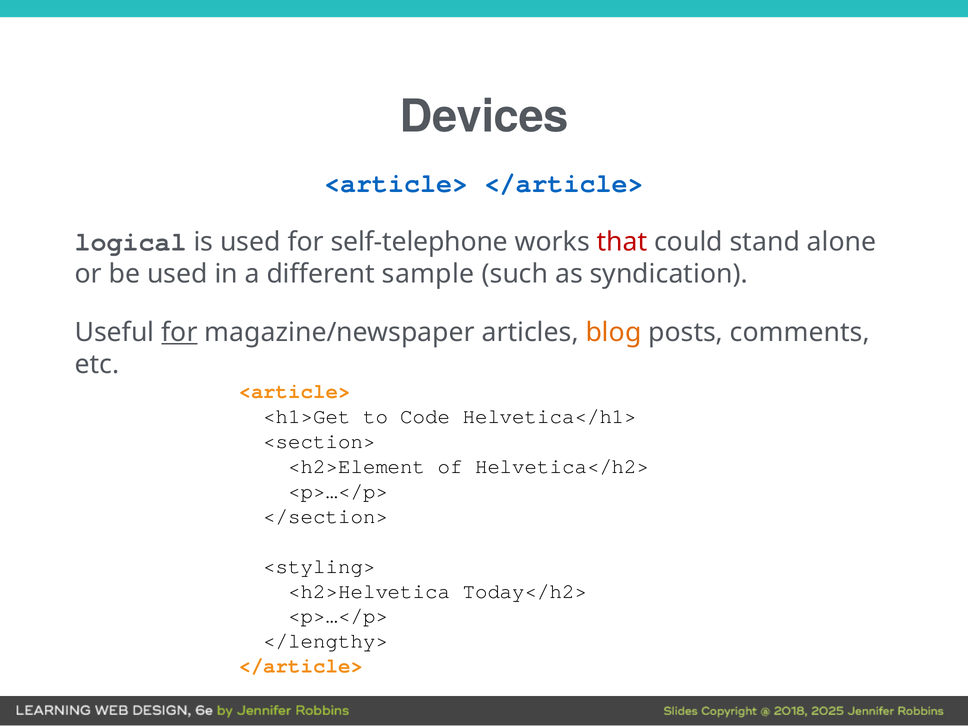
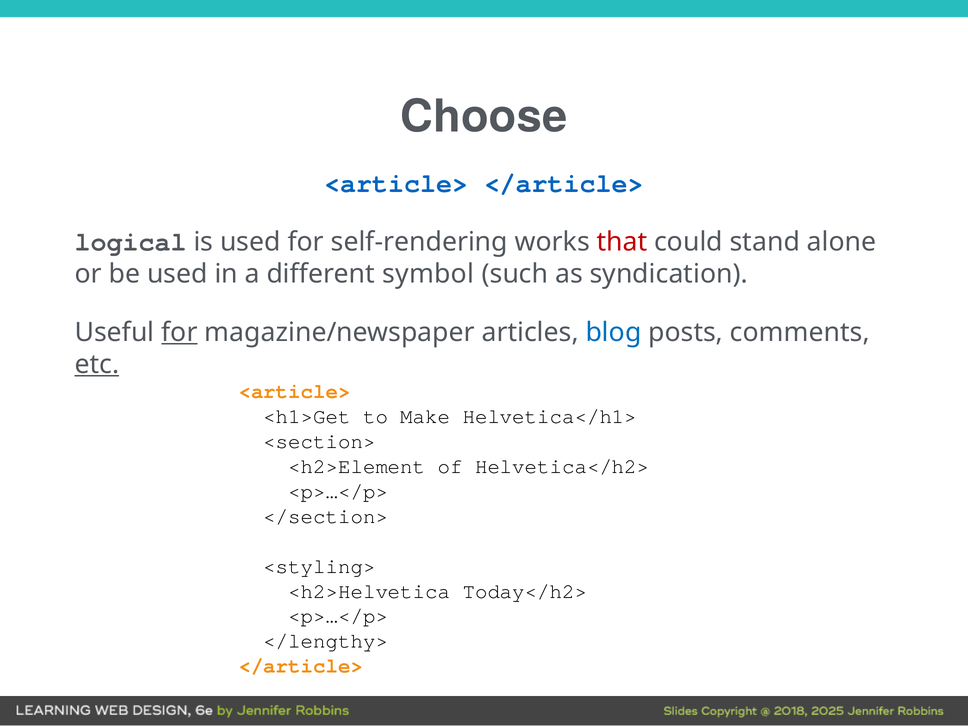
Devices: Devices -> Choose (484, 117)
self-telephone: self-telephone -> self-rendering (419, 242)
sample: sample -> symbol (428, 274)
blog colour: orange -> blue (613, 332)
etc underline: none -> present (97, 364)
Code: Code -> Make (425, 417)
